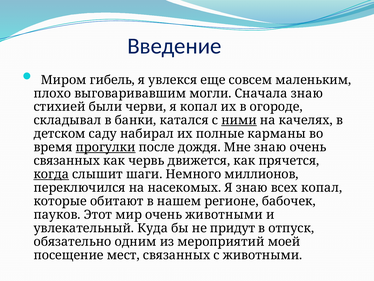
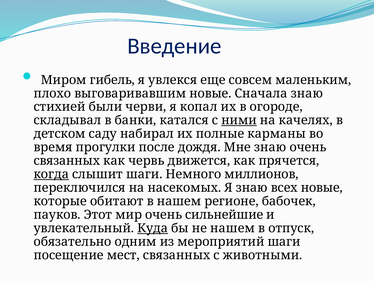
выговаривавшим могли: могли -> новые (210, 93)
прогулки underline: present -> none (106, 147)
всех копал: копал -> новые (322, 187)
очень животными: животными -> сильнейшие (224, 214)
Куда underline: none -> present (153, 228)
не придут: придут -> нашем (233, 228)
мероприятий моей: моей -> шаги (284, 241)
